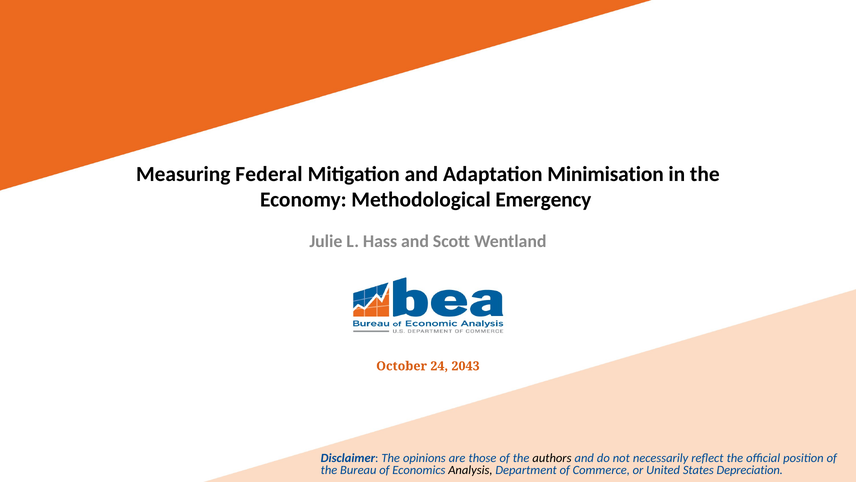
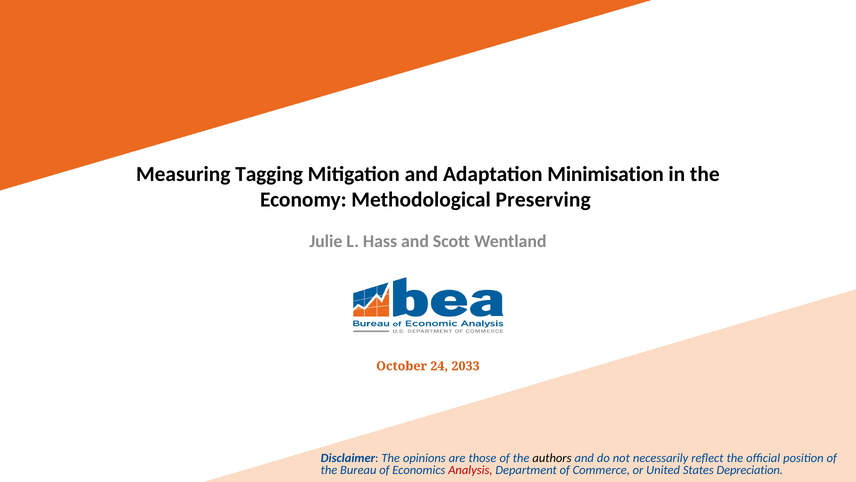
Federal: Federal -> Tagging (269, 174)
Emergency: Emergency -> Preserving (543, 200)
2043: 2043 -> 2033 (466, 366)
Analysis colour: black -> red (470, 470)
